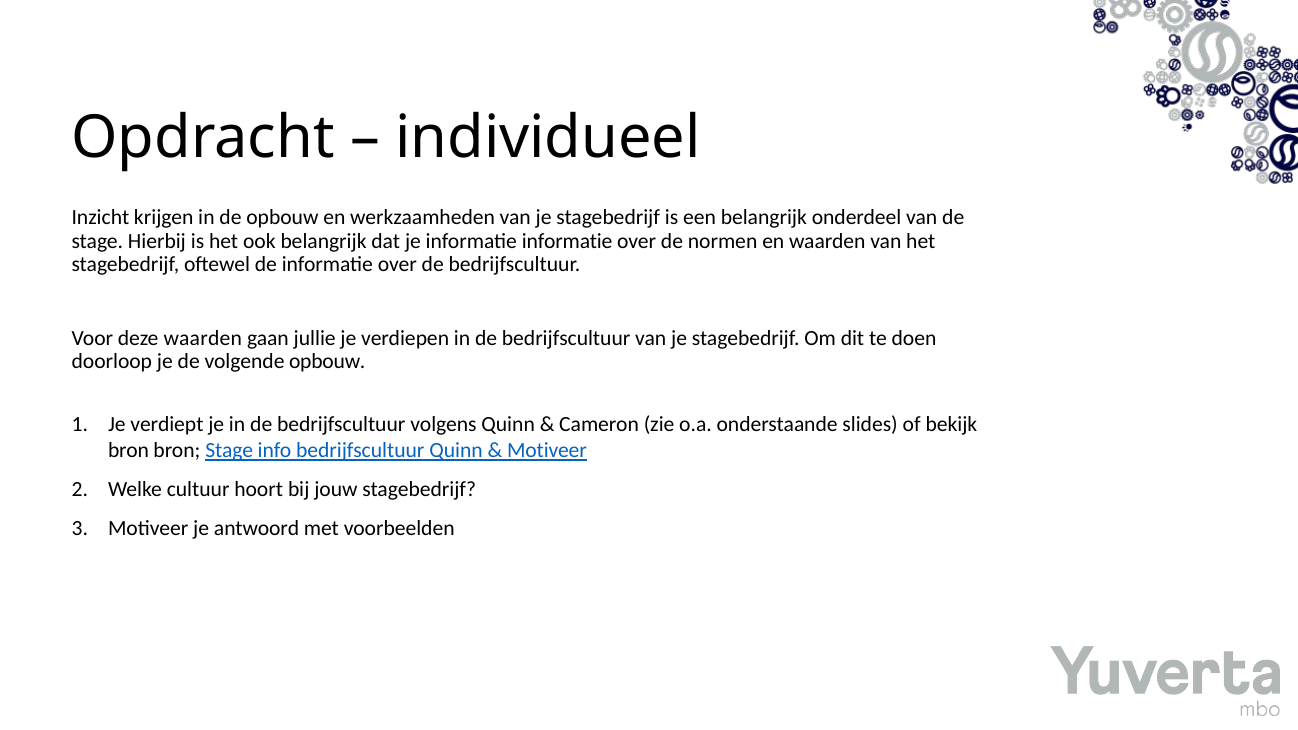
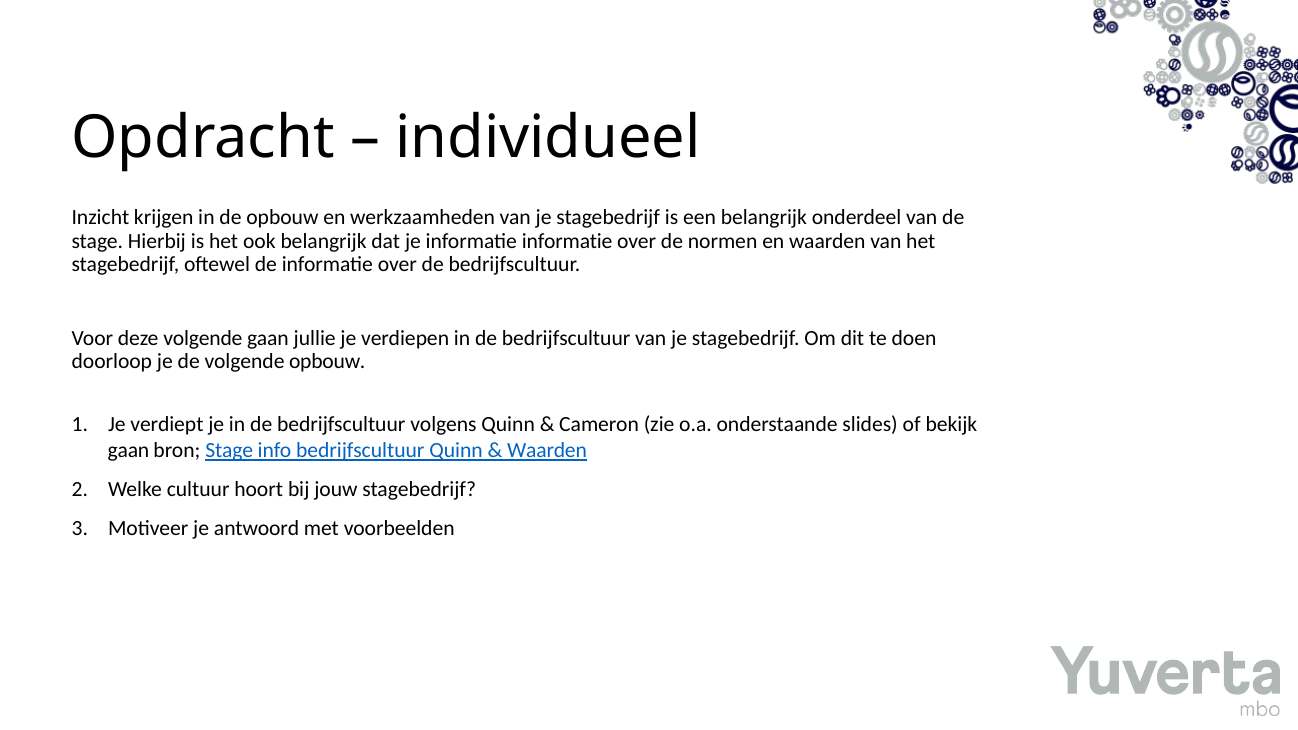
deze waarden: waarden -> volgende (203, 338)
bron: bron -> gaan (129, 450)
Motiveer: Motiveer -> Waarden (547, 450)
